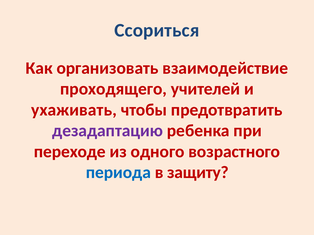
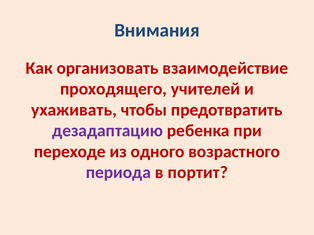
Ссориться: Ссориться -> Внимания (157, 30)
периода colour: blue -> purple (118, 173)
защиту: защиту -> портит (198, 173)
